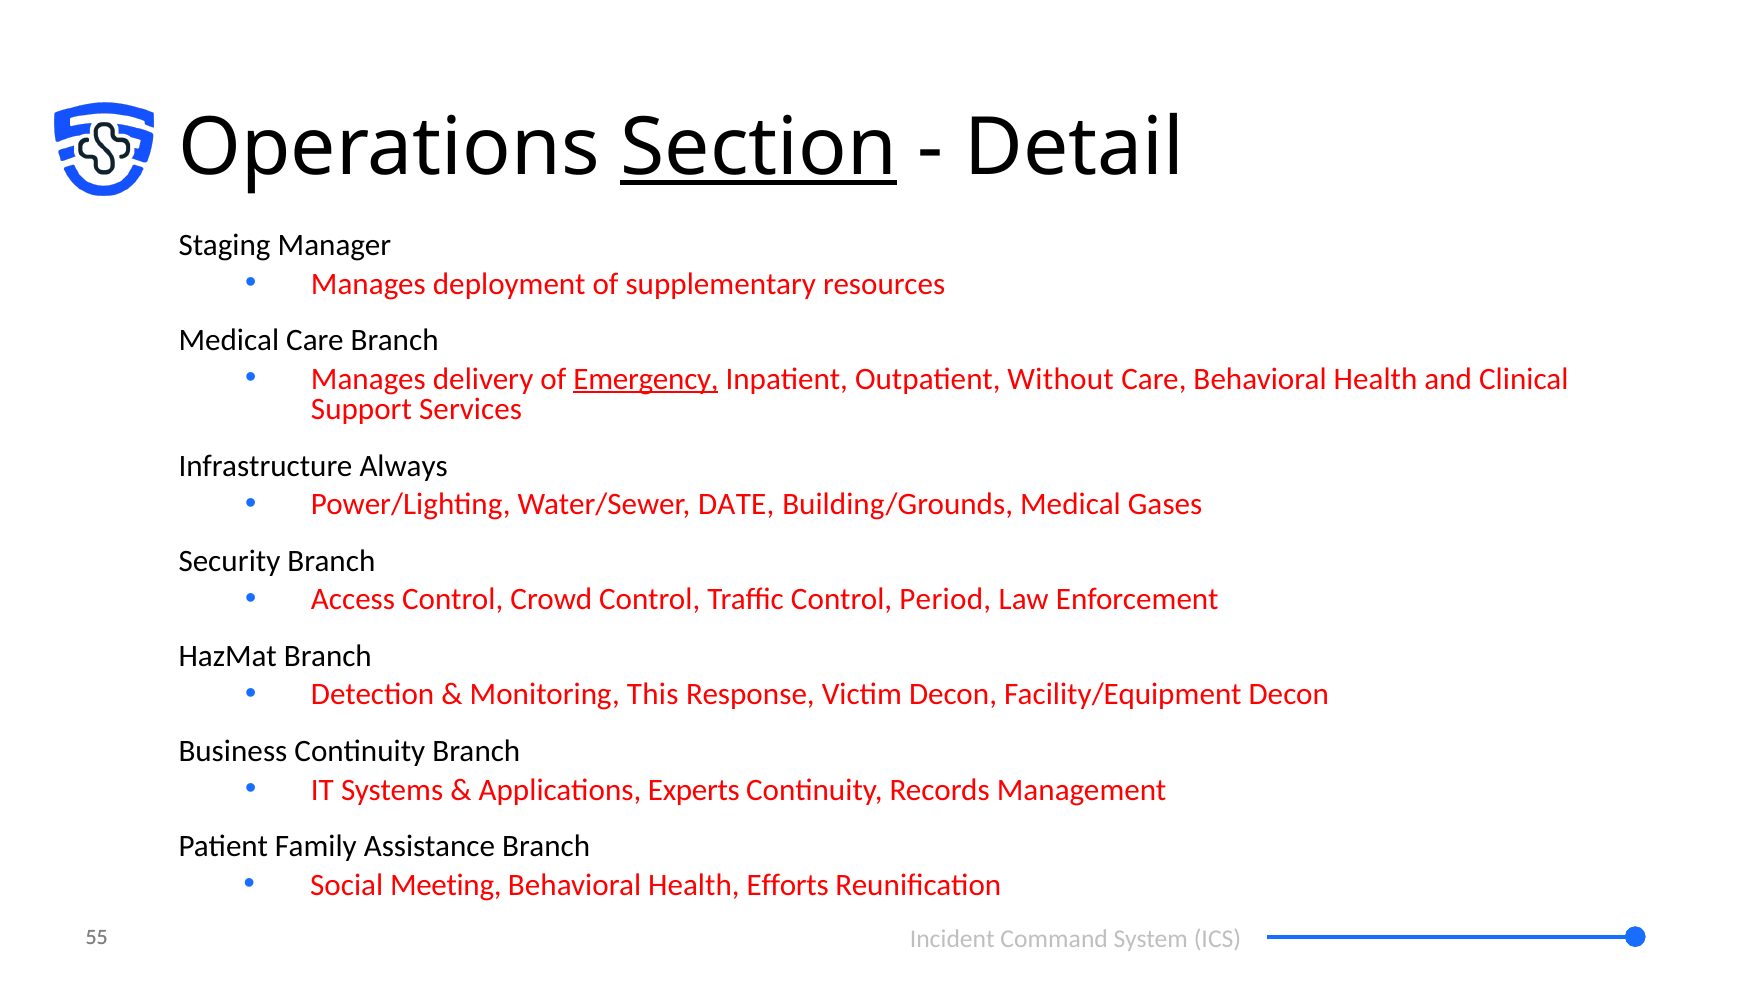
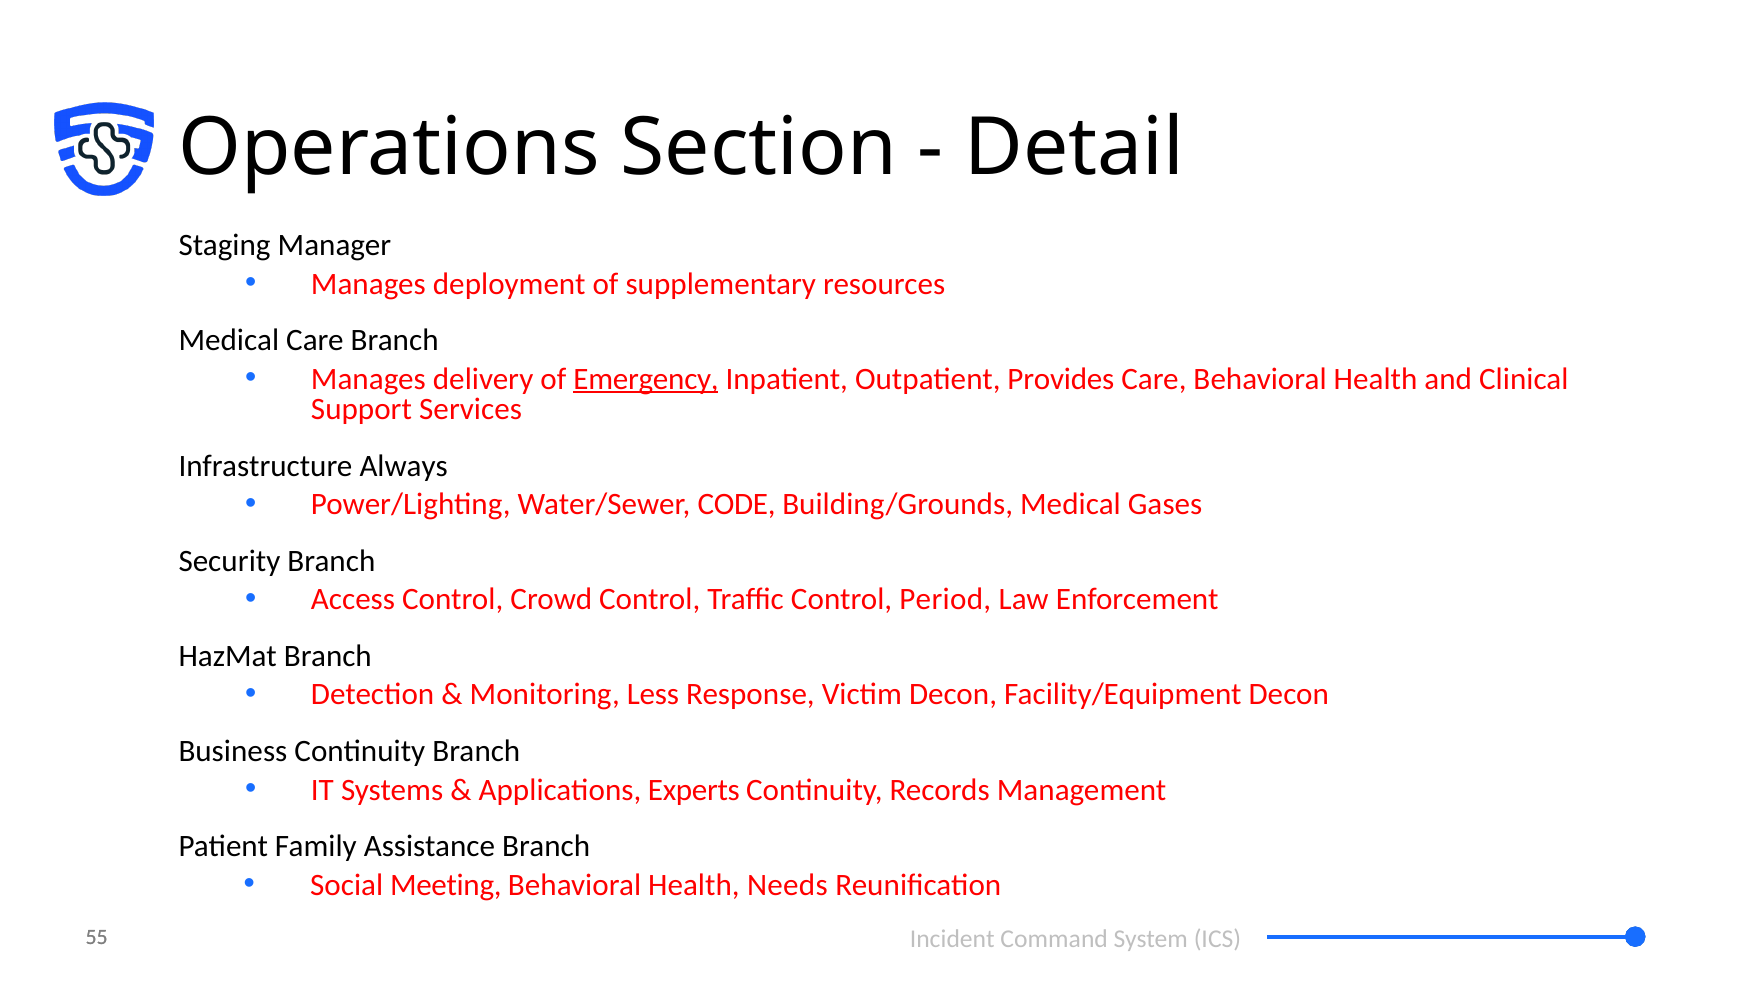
Section underline: present -> none (759, 148)
Without: Without -> Provides (1061, 379)
DATE: DATE -> CODE (737, 504)
This: This -> Less (653, 695)
Efforts: Efforts -> Needs (787, 885)
